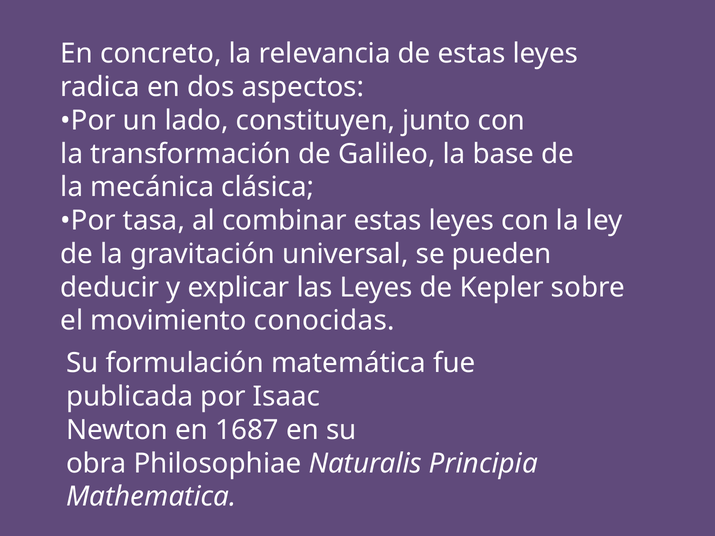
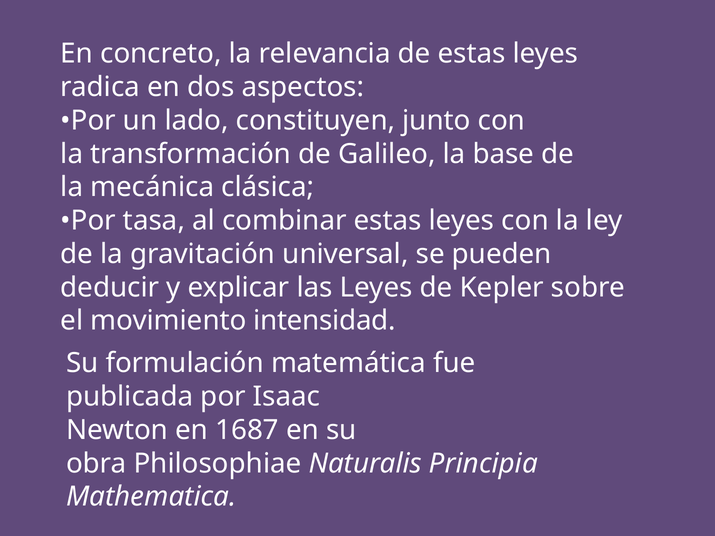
conocidas: conocidas -> intensidad (325, 321)
